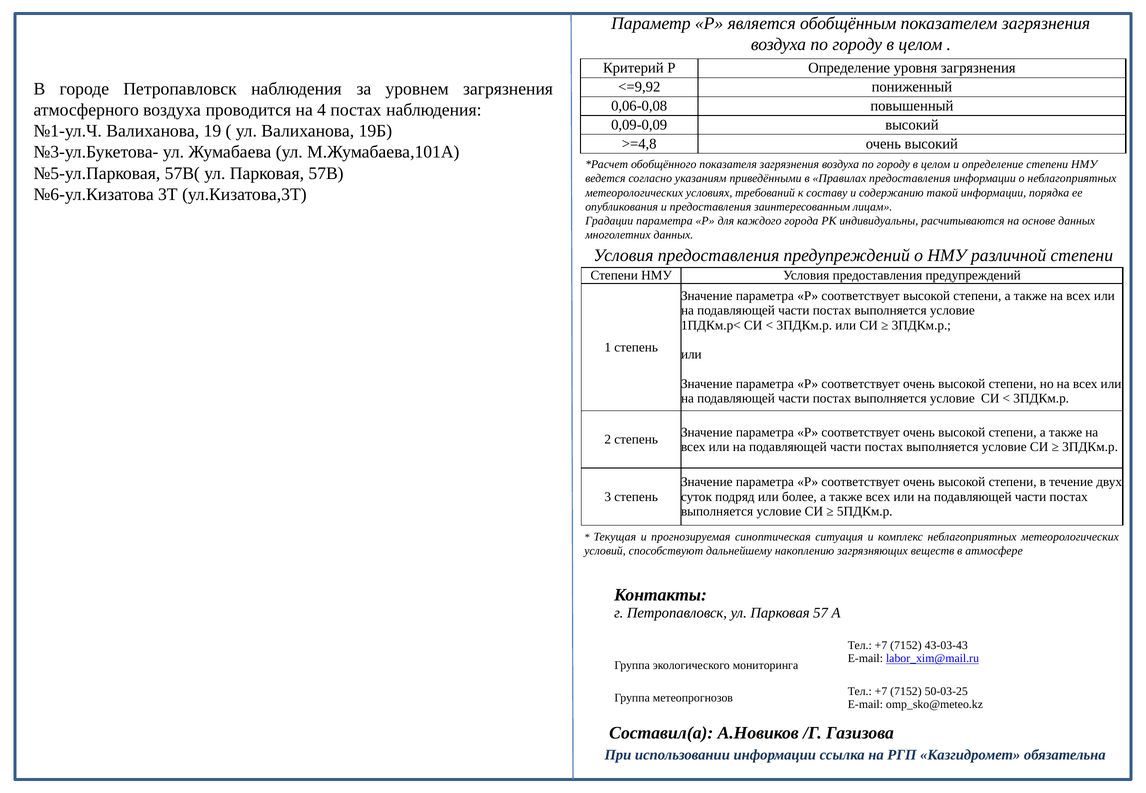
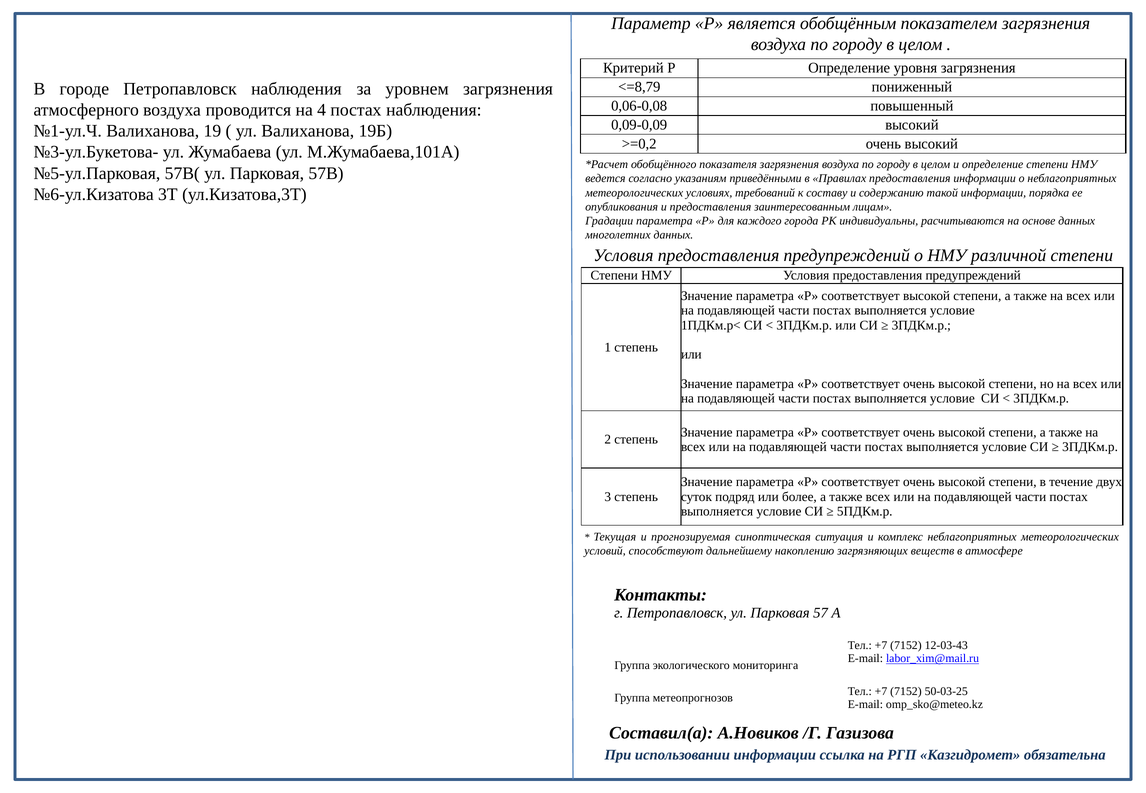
<=9,92: <=9,92 -> <=8,79 (639, 87)
>=4,8: >=4,8 -> >=0,2 (639, 144)
43-03-43: 43-03-43 -> 12-03-43 (946, 646)
